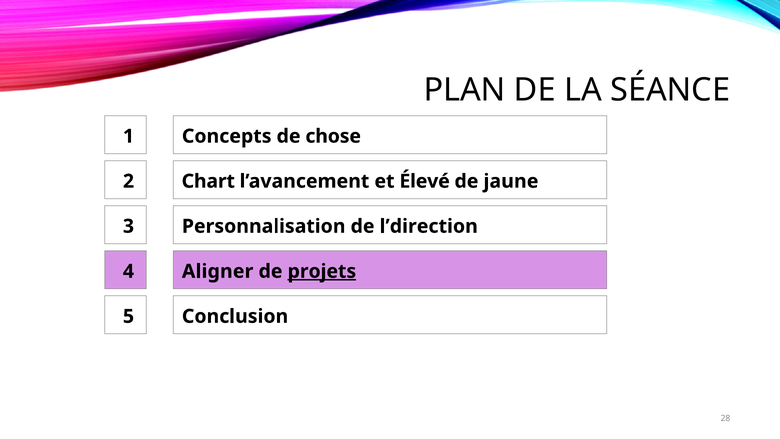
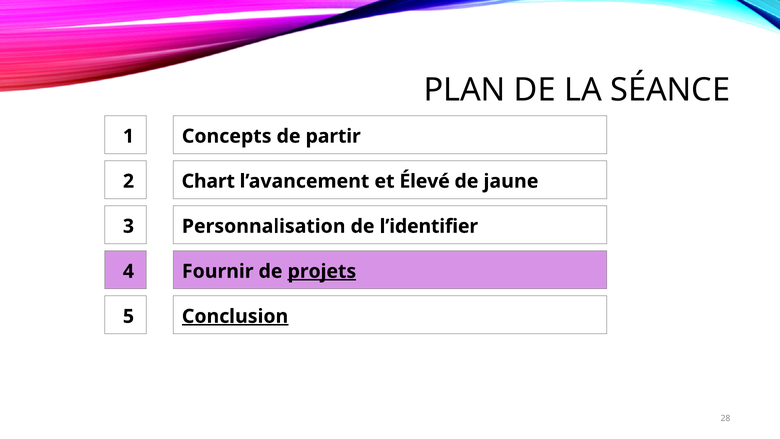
chose: chose -> partir (333, 136)
l’direction: l’direction -> l’identifier (429, 226)
Aligner: Aligner -> Fournir (218, 271)
Conclusion underline: none -> present (235, 316)
